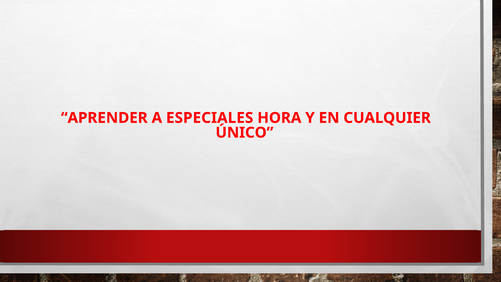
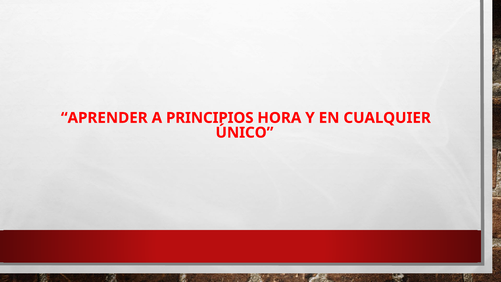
ESPECIALES: ESPECIALES -> PRINCIPIOS (210, 118)
